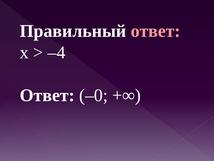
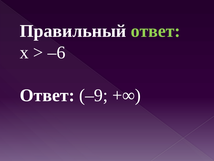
ответ colour: pink -> light green (156, 31)
–4: –4 -> –6 (57, 52)
–0: –0 -> –9 (93, 95)
